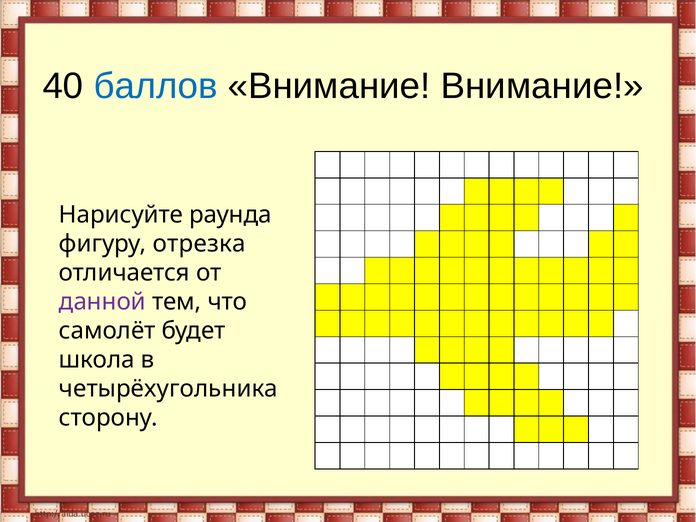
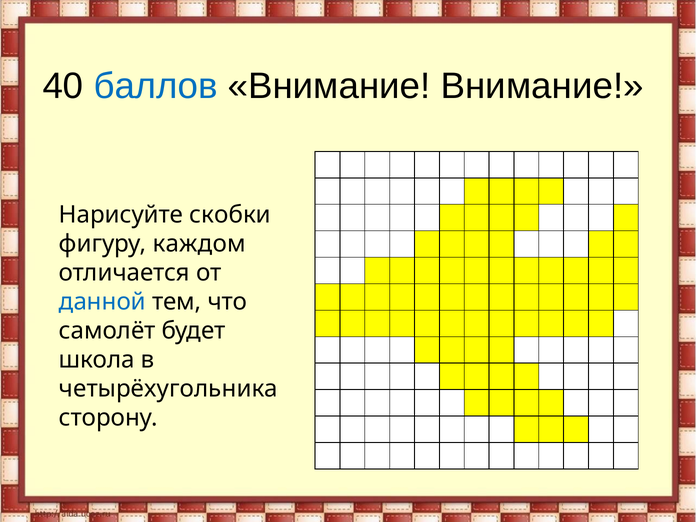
раунда: раунда -> скобки (230, 215)
отрезка: отрезка -> каждом (199, 244)
данной colour: purple -> blue (102, 302)
